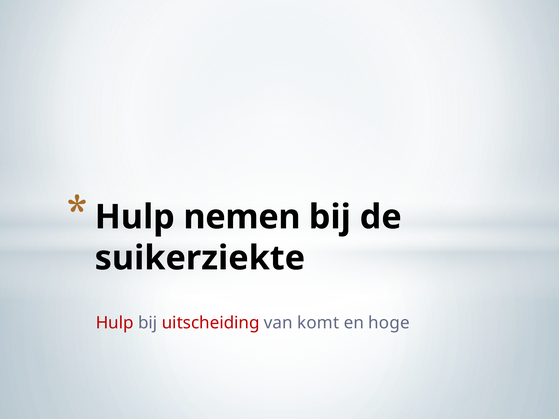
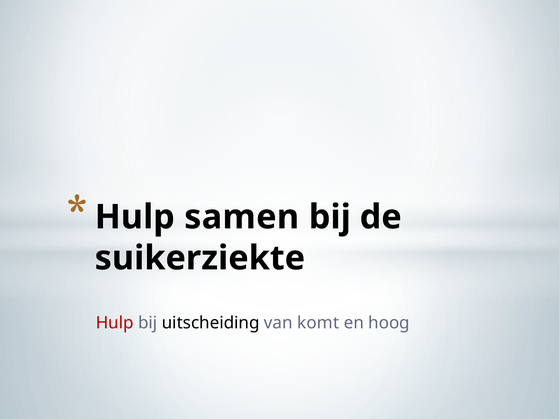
nemen: nemen -> samen (242, 217)
uitscheiding colour: red -> black (211, 323)
hoge: hoge -> hoog (389, 323)
